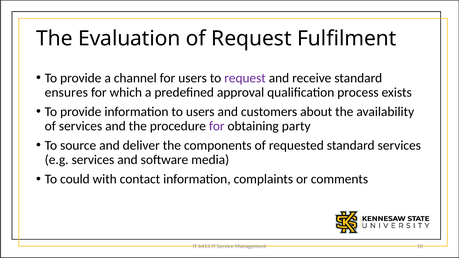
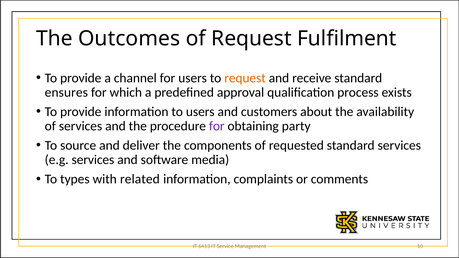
Evaluation: Evaluation -> Outcomes (129, 39)
request colour: purple -> orange (245, 78)
could: could -> types (75, 179)
contact: contact -> related (140, 179)
